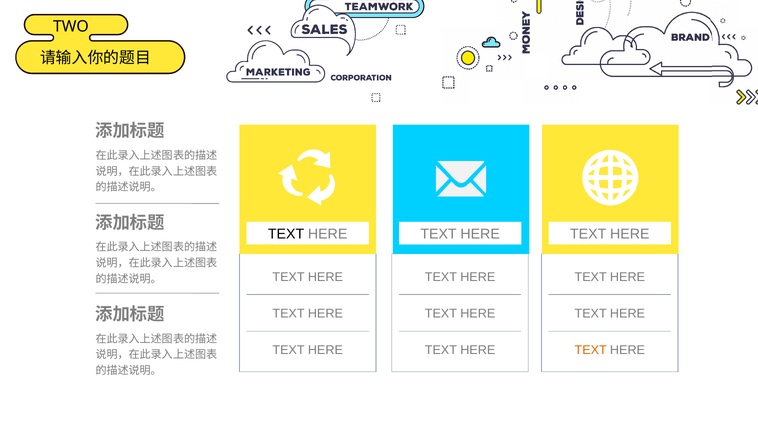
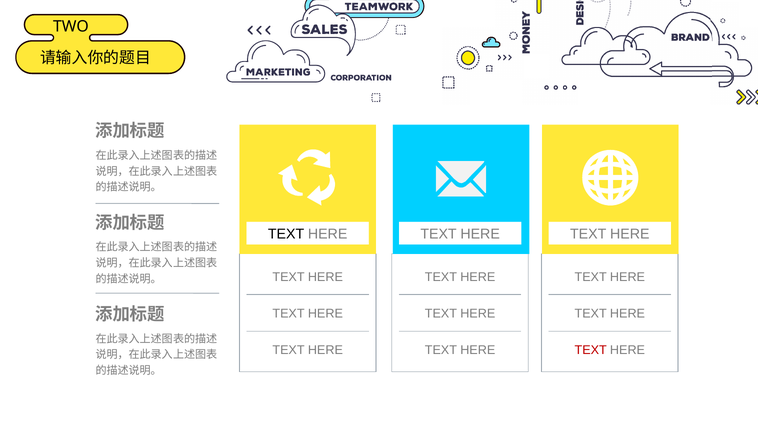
TEXT colour: orange -> red (591, 349)
